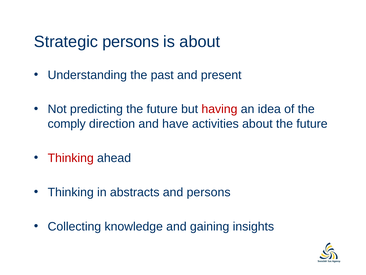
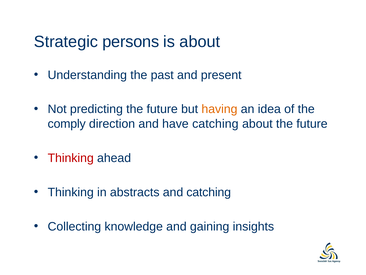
having colour: red -> orange (219, 109)
have activities: activities -> catching (215, 124)
and persons: persons -> catching (209, 192)
